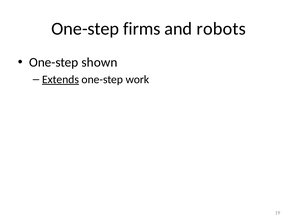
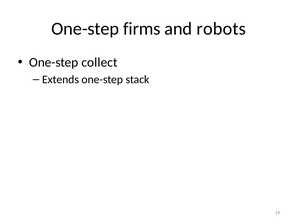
shown: shown -> collect (99, 63)
Extends underline: present -> none (61, 80)
work: work -> stack (137, 80)
